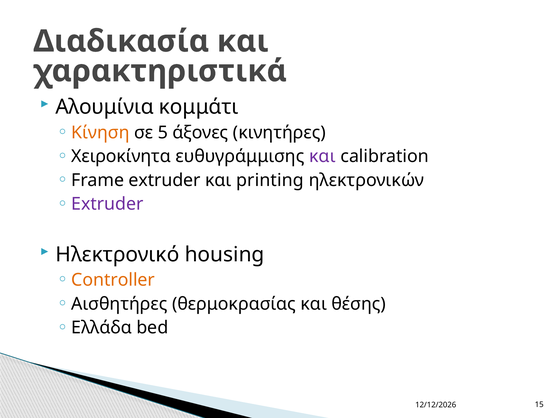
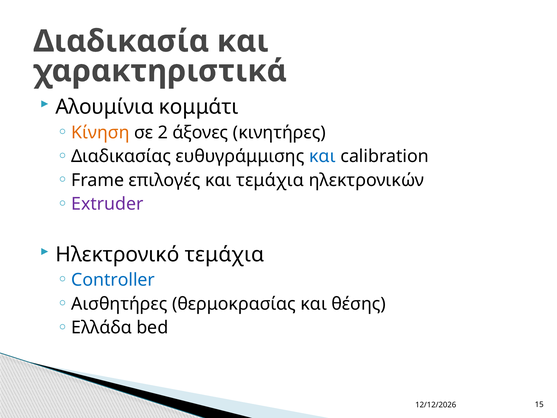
5: 5 -> 2 (163, 132)
Χειροκίνητα: Χειροκίνητα -> Διαδικασίας (121, 156)
και colour: purple -> blue (322, 156)
Frame extruder: extruder -> επιλογές (165, 180)
και printing: printing -> τεμάχια (270, 180)
Ηλεκτρονικό housing: housing -> τεμάχια (225, 254)
Controller colour: orange -> blue (113, 280)
